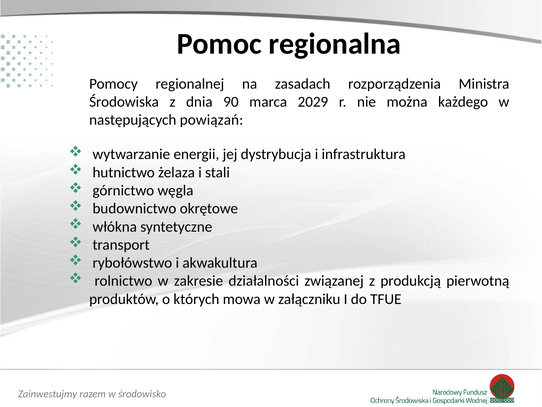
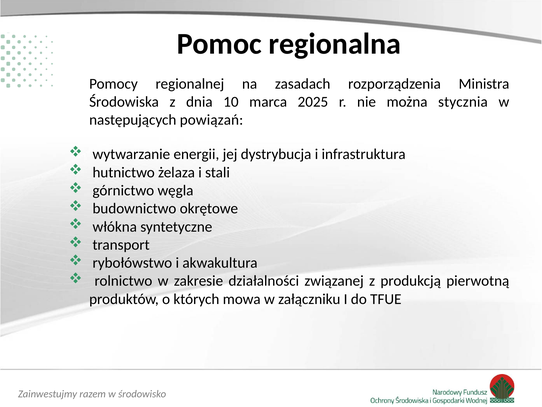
90: 90 -> 10 (231, 102)
2029: 2029 -> 2025 (313, 102)
każdego: każdego -> stycznia (463, 102)
